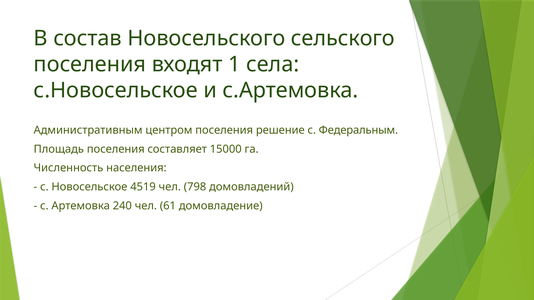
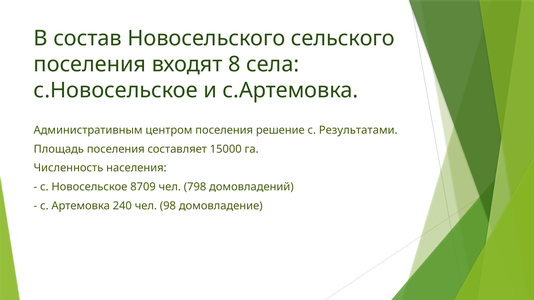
1: 1 -> 8 (234, 64)
Федеральным: Федеральным -> Результатами (358, 130)
4519: 4519 -> 8709 (143, 187)
61: 61 -> 98 (168, 206)
